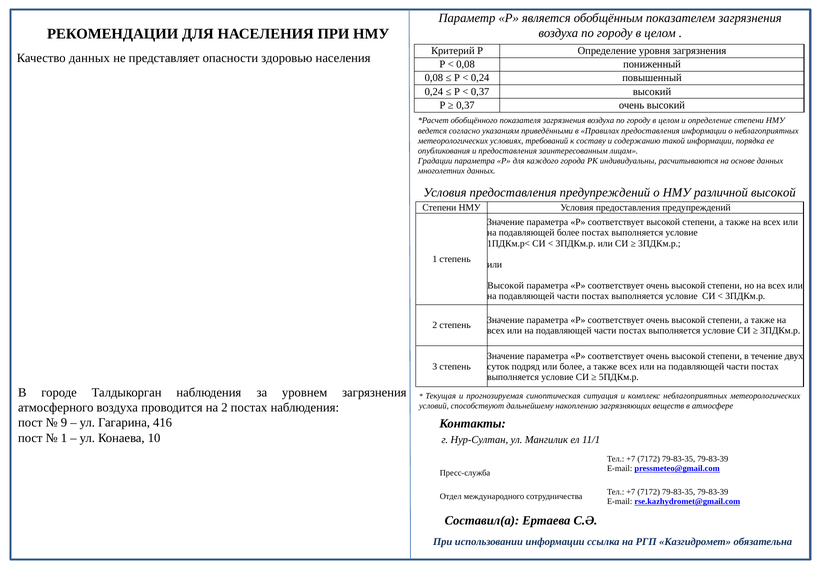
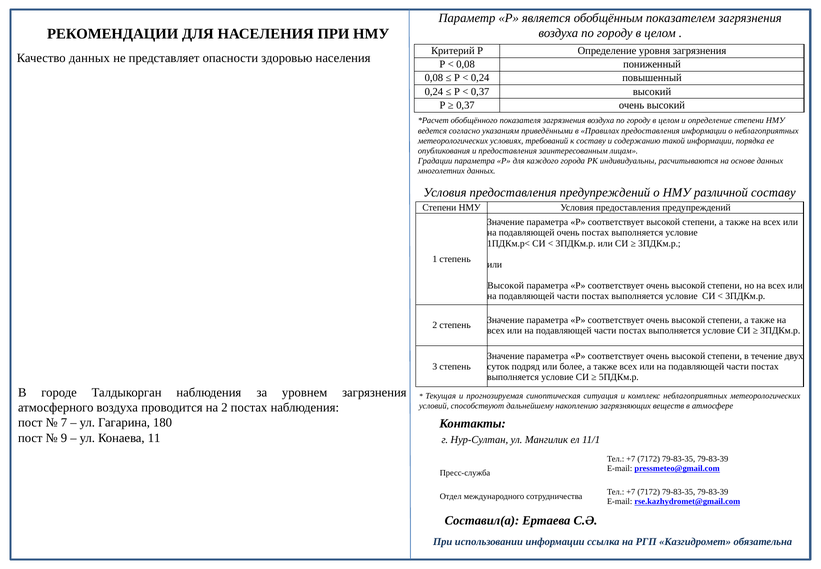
различной высокой: высокой -> составу (773, 192)
подавляющей более: более -> очень (568, 233)
9: 9 -> 7 (64, 422)
416: 416 -> 180 (163, 422)
1: 1 -> 9 (64, 437)
10: 10 -> 11 (154, 437)
